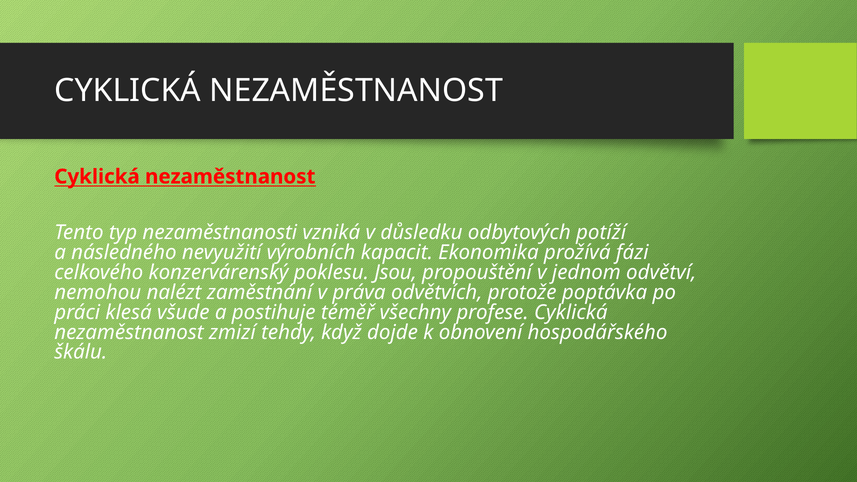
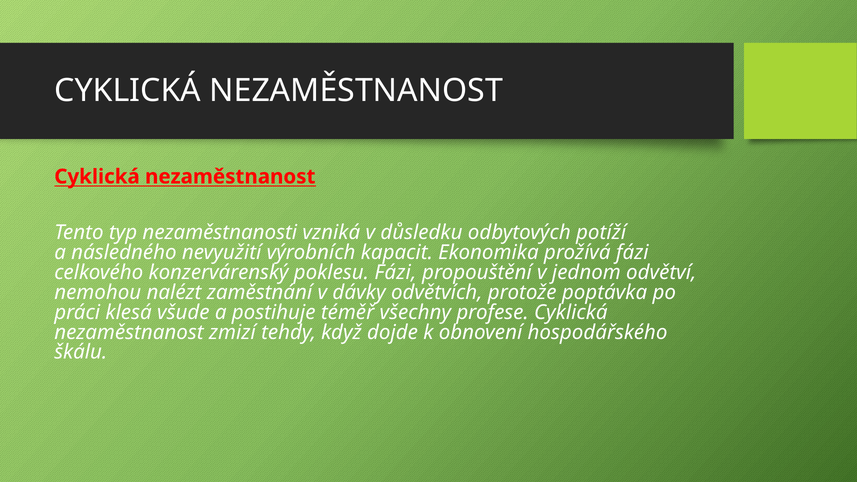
poklesu Jsou: Jsou -> Fázi (395, 272)
práva: práva -> dávky (359, 292)
